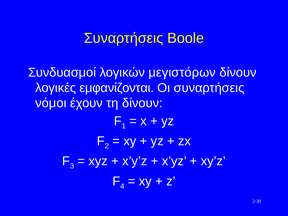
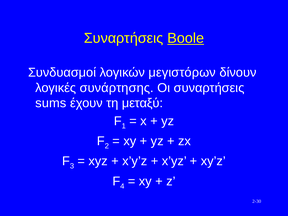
Boole underline: none -> present (186, 38)
εμφανίζονται: εμφανίζονται -> συνάρτησης (117, 88)
νόμοι: νόμοι -> sums (51, 103)
τη δίνουν: δίνουν -> μεταξύ (142, 103)
